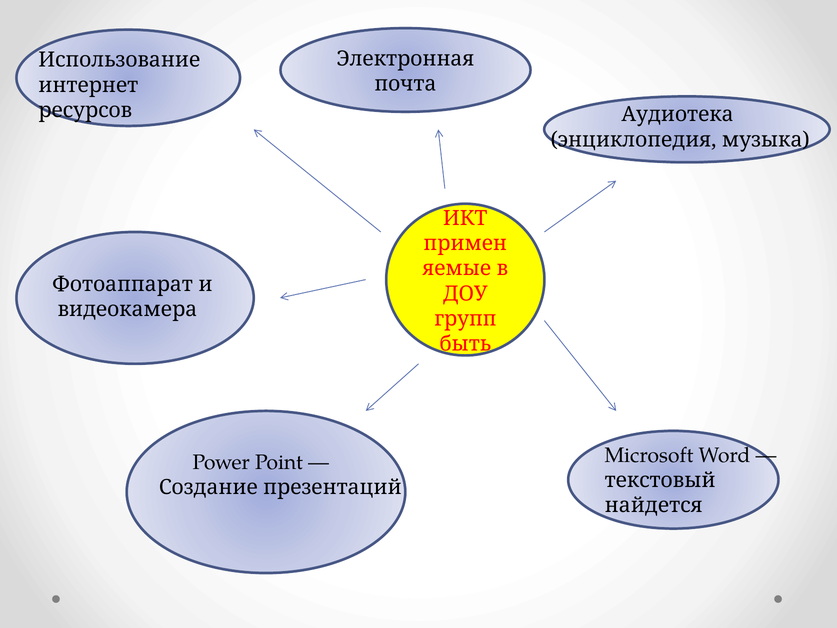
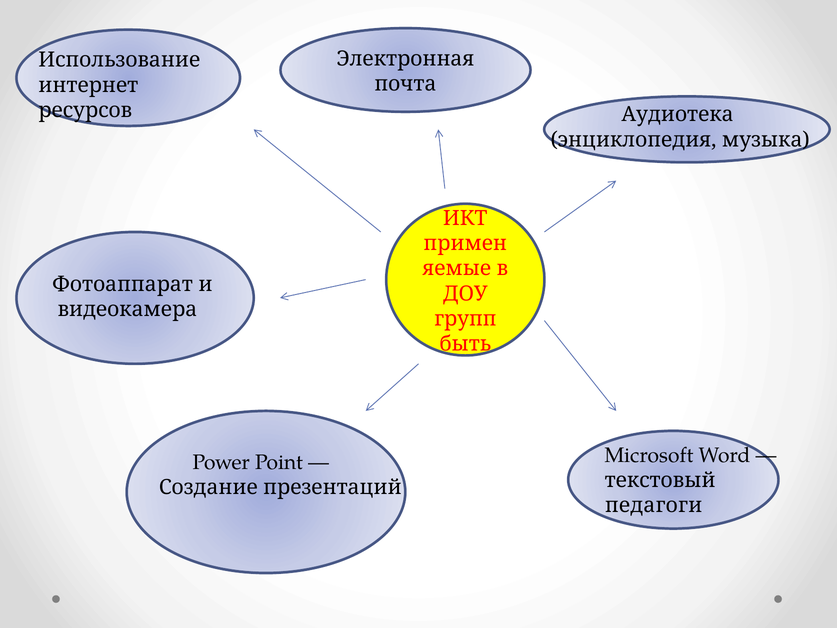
найдется: найдется -> педагоги (654, 505)
